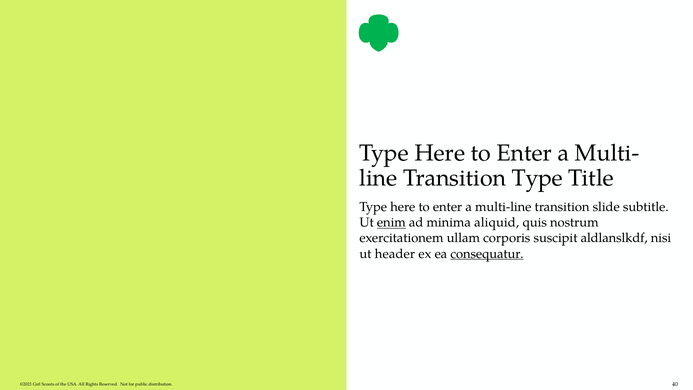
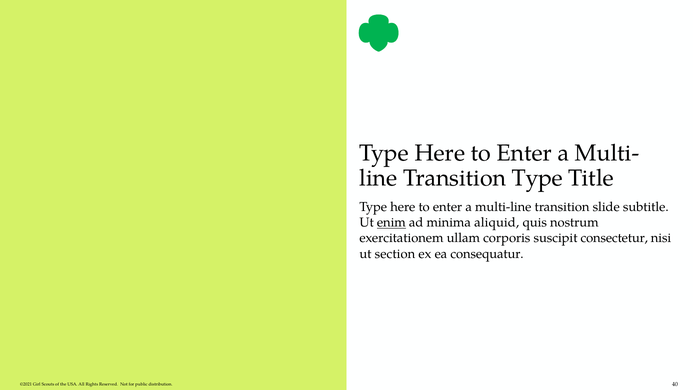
aldlanslkdf: aldlanslkdf -> consectetur (614, 238)
header: header -> section (395, 254)
consequatur underline: present -> none (487, 254)
